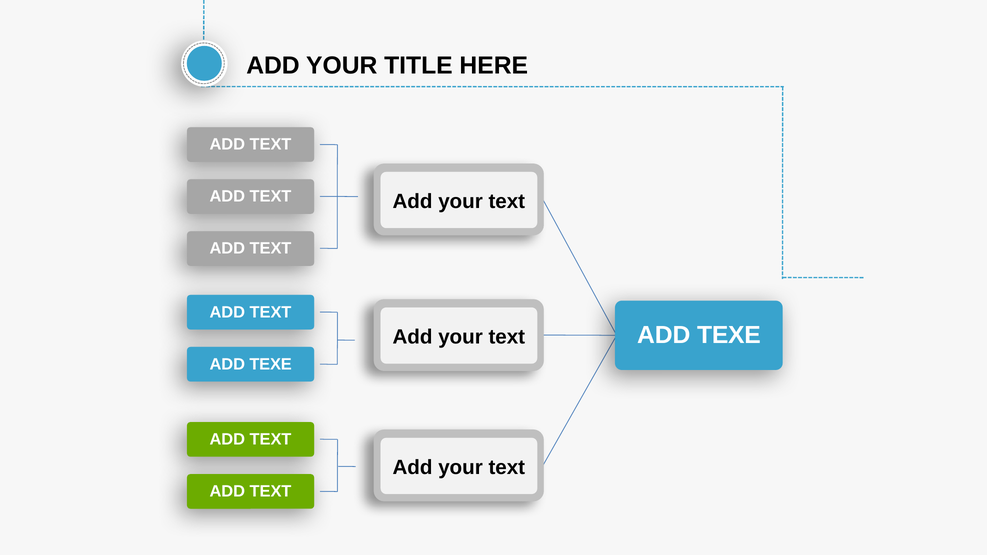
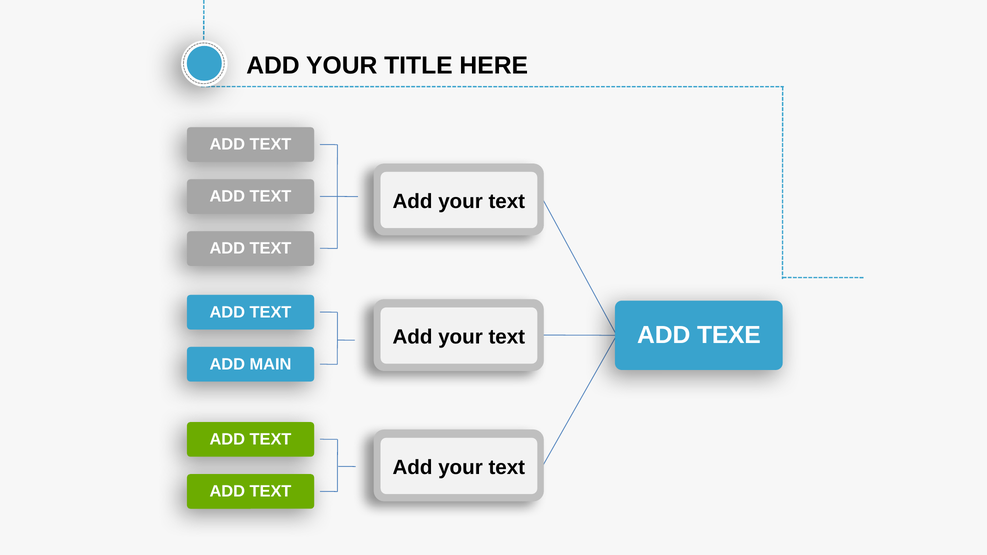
TEXE: TEXE -> MAIN (271, 364)
